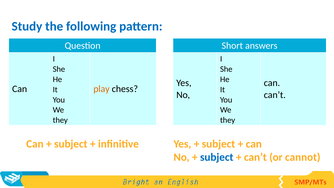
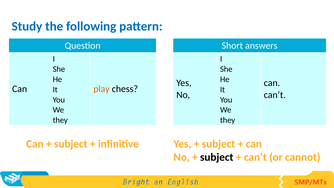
subject colour: blue -> black (217, 157)
